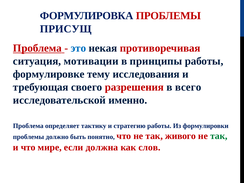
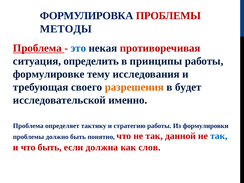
ПРИСУЩ: ПРИСУЩ -> МЕТОДЫ (66, 29)
мотивации: мотивации -> определить (91, 61)
разрешения colour: red -> orange (134, 87)
всего: всего -> будет (188, 87)
живого: живого -> данной (180, 136)
так colour: green -> blue (219, 136)
что мире: мире -> быть (50, 147)
